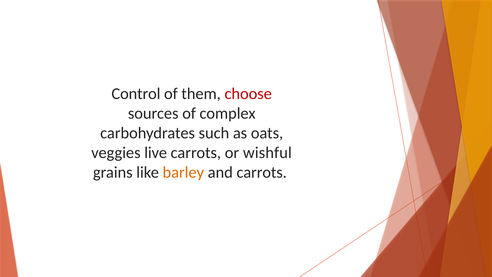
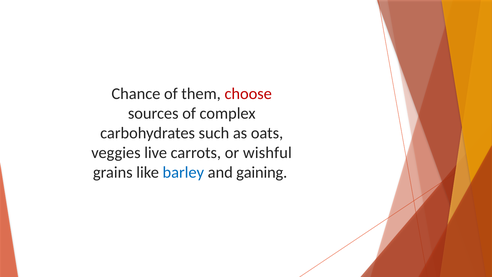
Control: Control -> Chance (136, 94)
barley colour: orange -> blue (183, 172)
and carrots: carrots -> gaining (262, 172)
